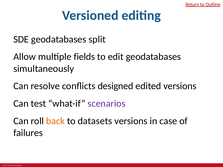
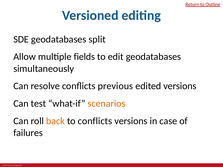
designed: designed -> previous (115, 86)
scenarios colour: purple -> orange (107, 104)
to datasets: datasets -> conflicts (95, 121)
